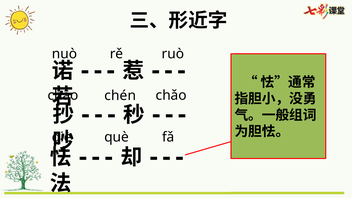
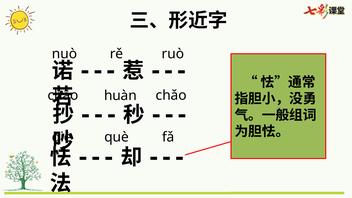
chén: chén -> huàn (120, 96)
